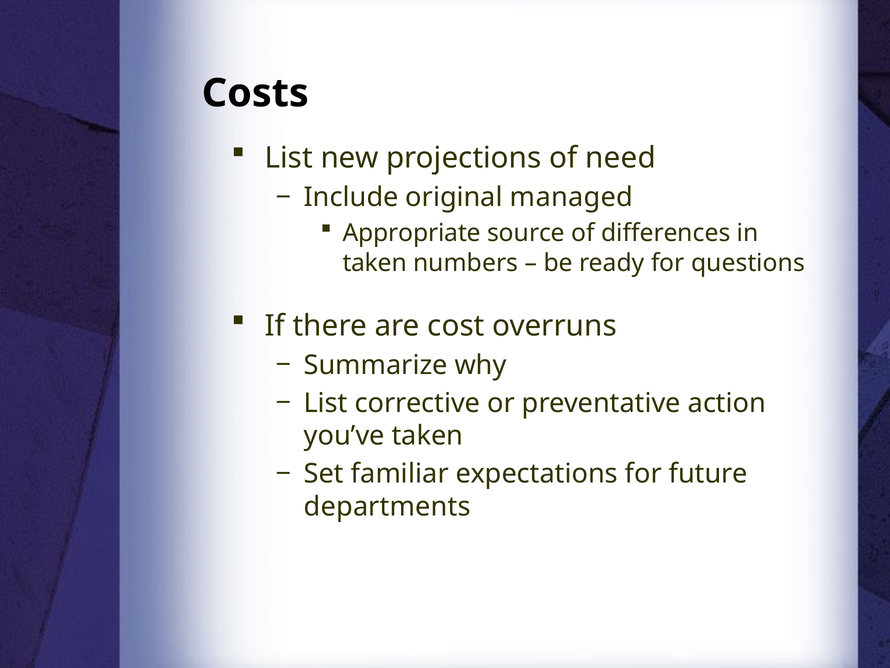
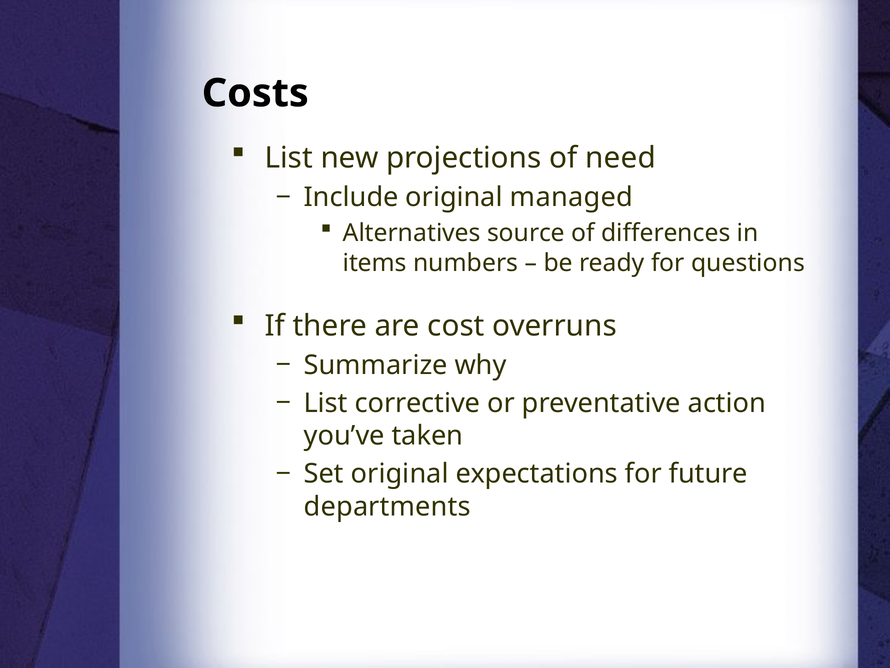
Appropriate: Appropriate -> Alternatives (412, 233)
taken: taken -> items (375, 263)
Set familiar: familiar -> original (400, 474)
